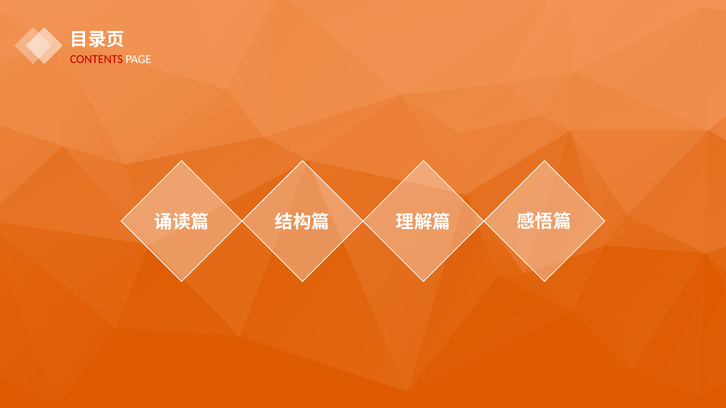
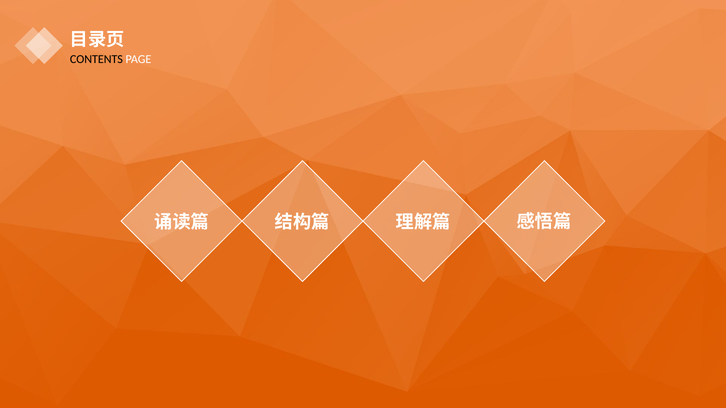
CONTENTS colour: red -> black (96, 59)
